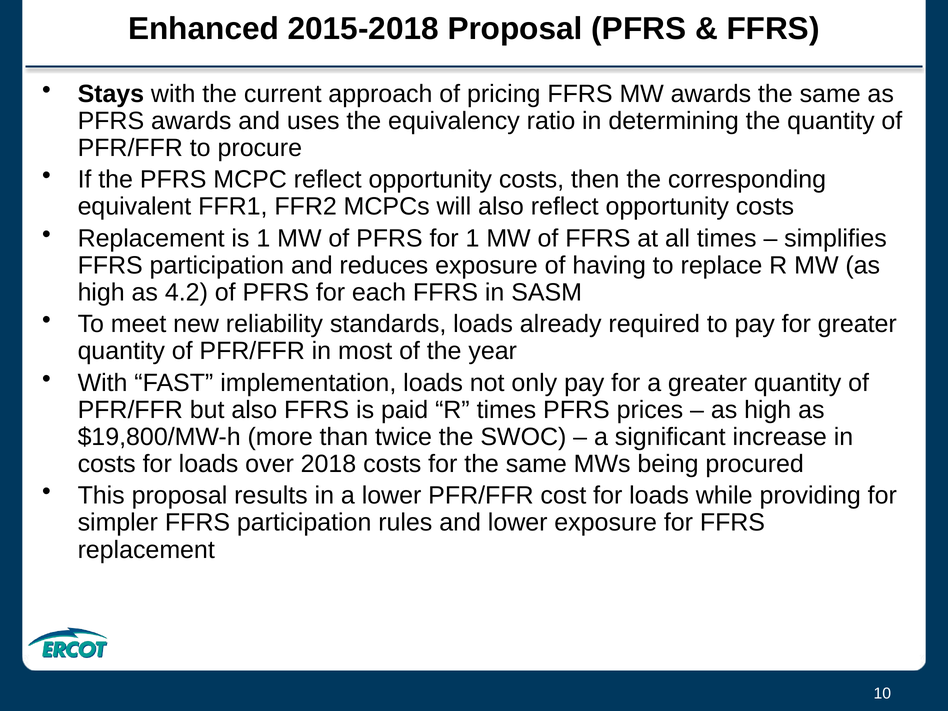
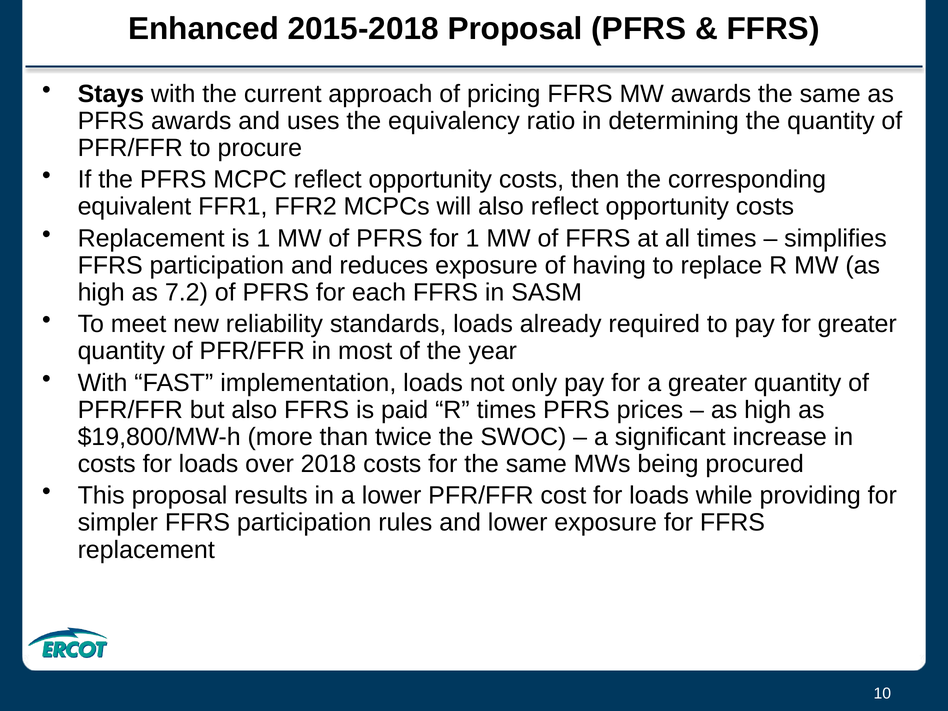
4.2: 4.2 -> 7.2 (186, 292)
